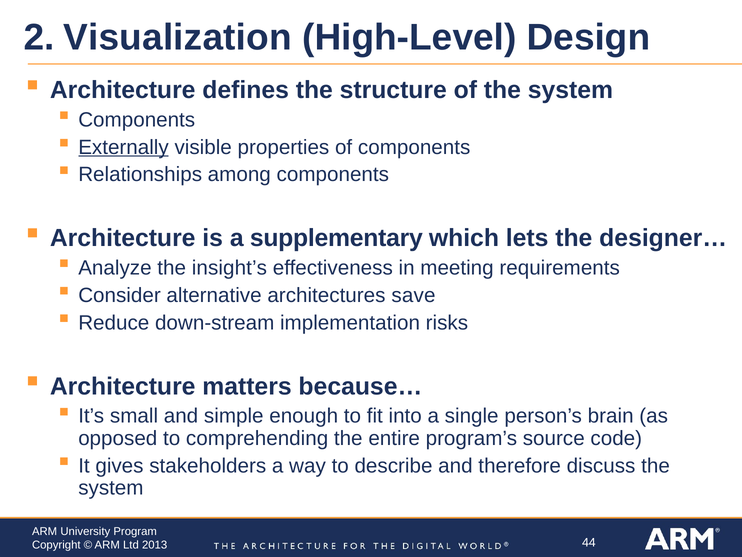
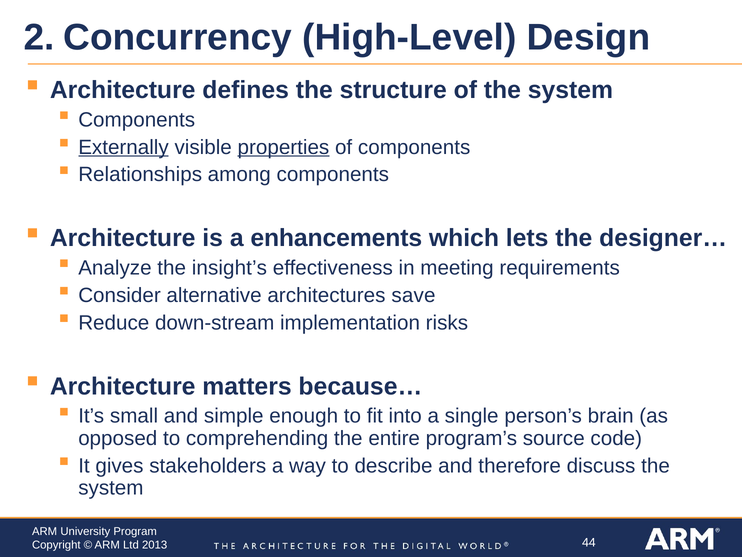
Visualization: Visualization -> Concurrency (178, 38)
properties underline: none -> present (283, 147)
supplementary: supplementary -> enhancements (336, 238)
